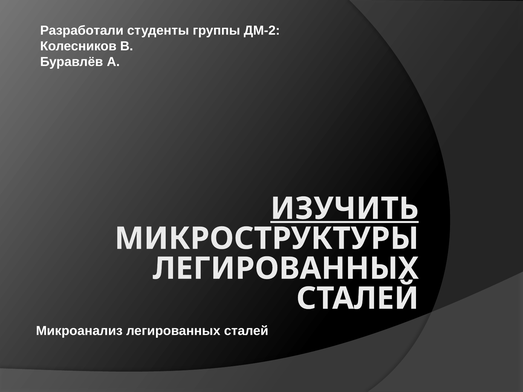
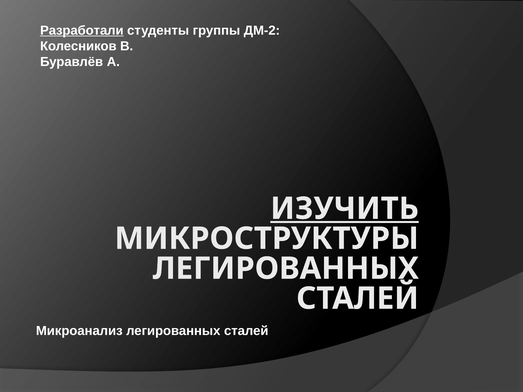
Разработали underline: none -> present (82, 30)
